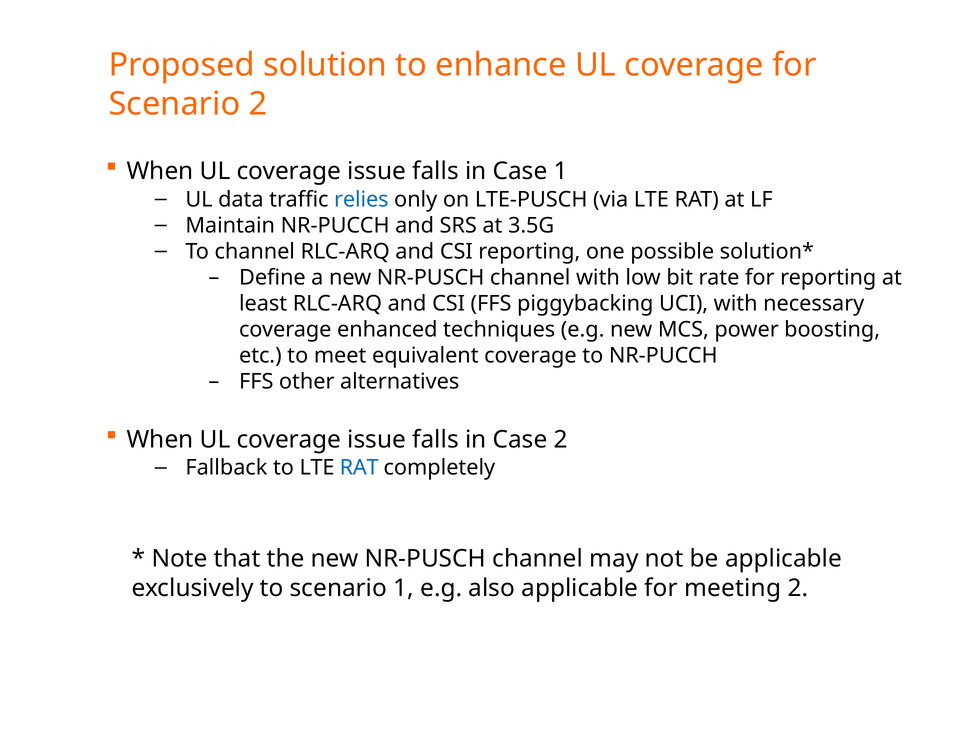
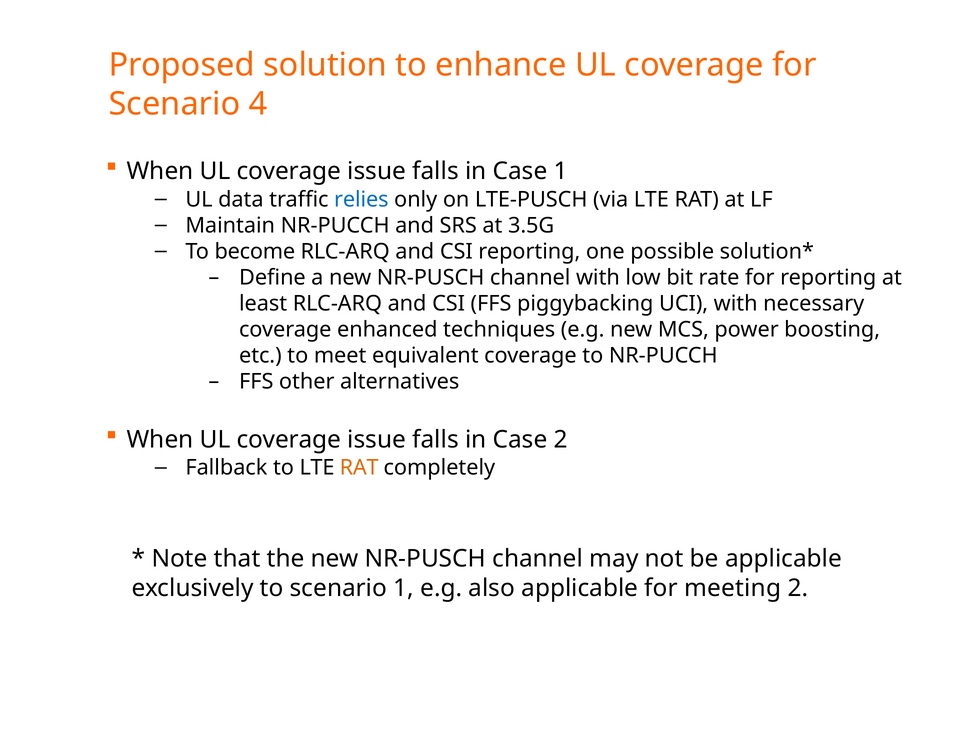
Scenario 2: 2 -> 4 (258, 104)
To channel: channel -> become (255, 252)
RAT colour: blue -> orange (359, 468)
